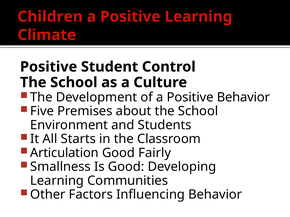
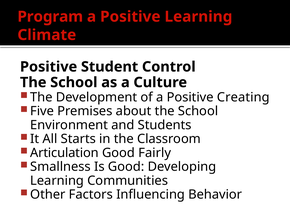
Children: Children -> Program (50, 17)
Positive Behavior: Behavior -> Creating (243, 97)
